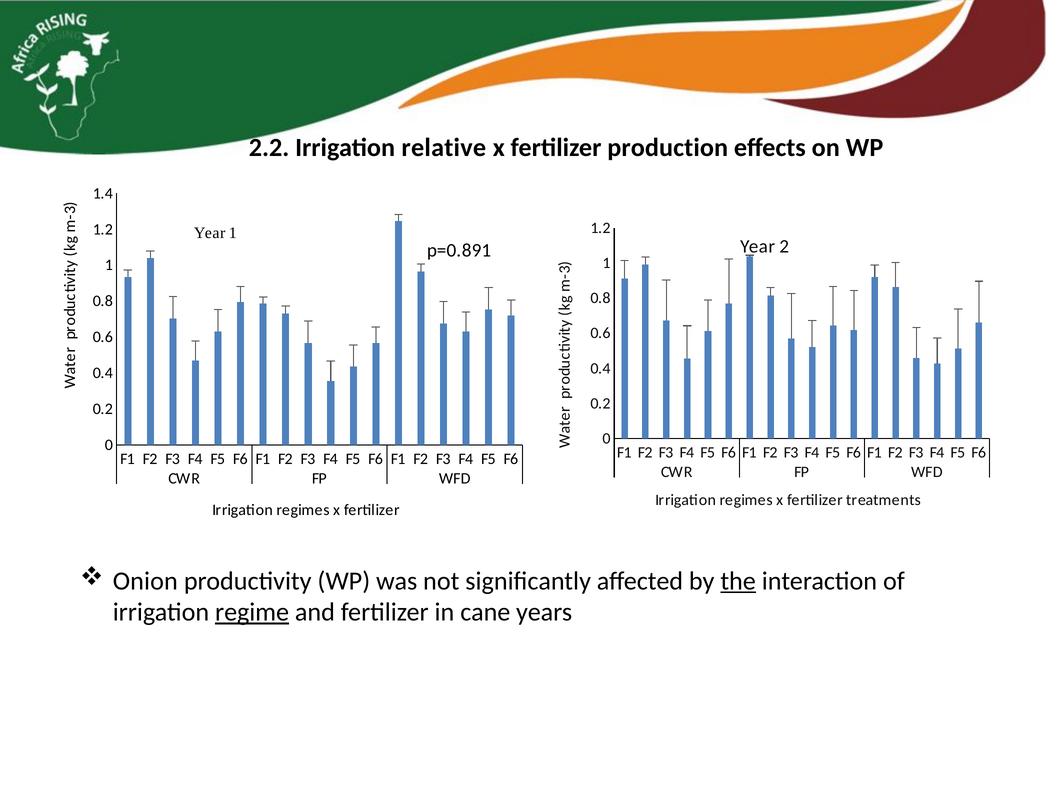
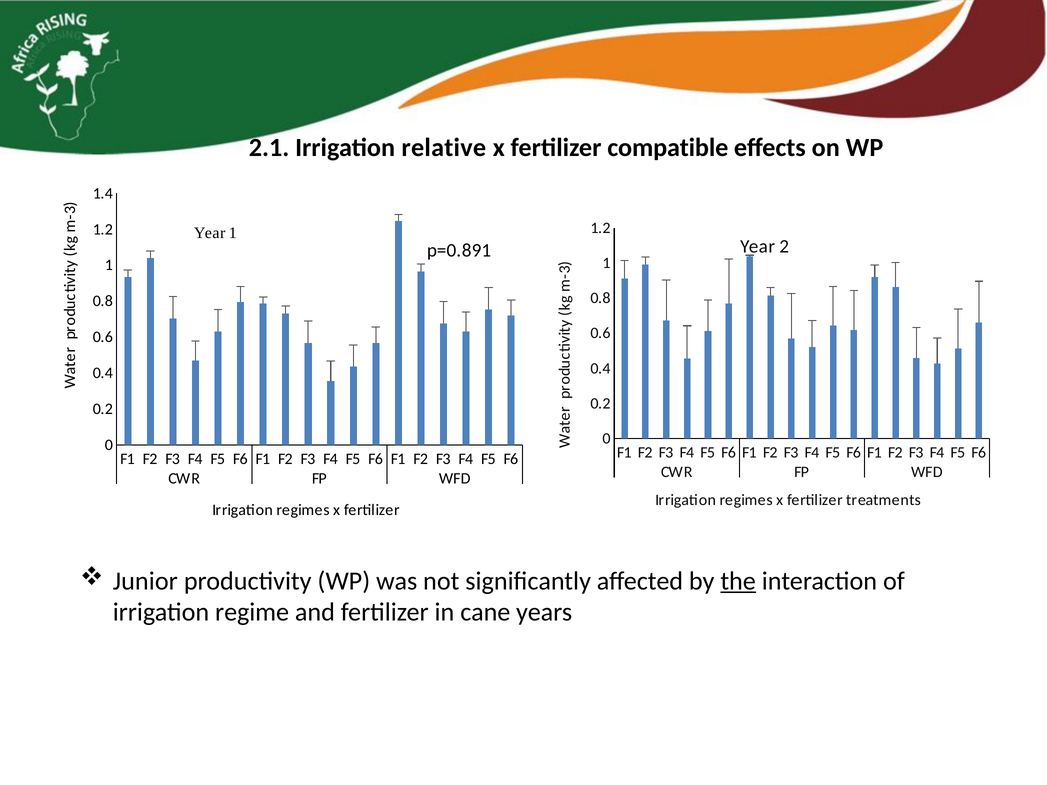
2.2: 2.2 -> 2.1 (269, 148)
production: production -> compatible (668, 148)
Onion: Onion -> Junior (145, 581)
regime underline: present -> none (252, 612)
